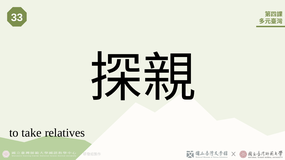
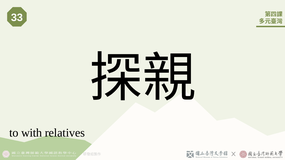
take: take -> with (32, 133)
